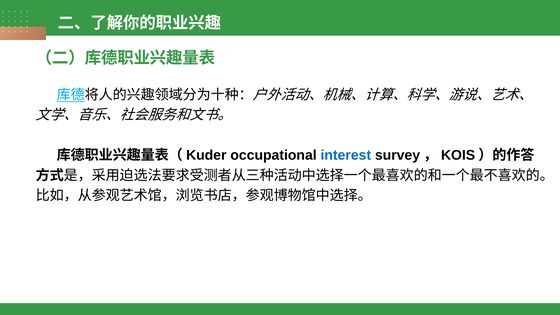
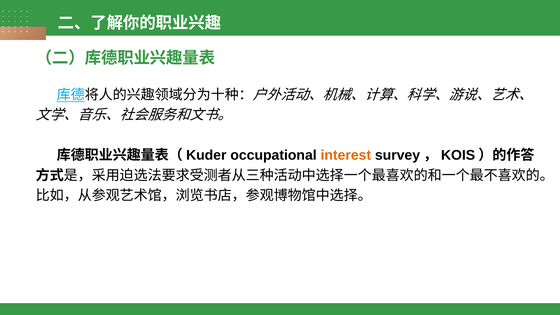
interest colour: blue -> orange (346, 155)
